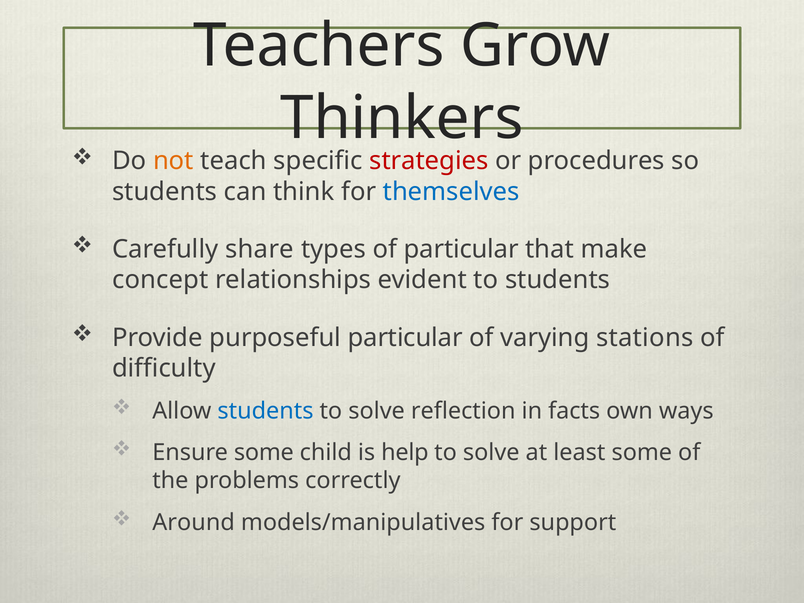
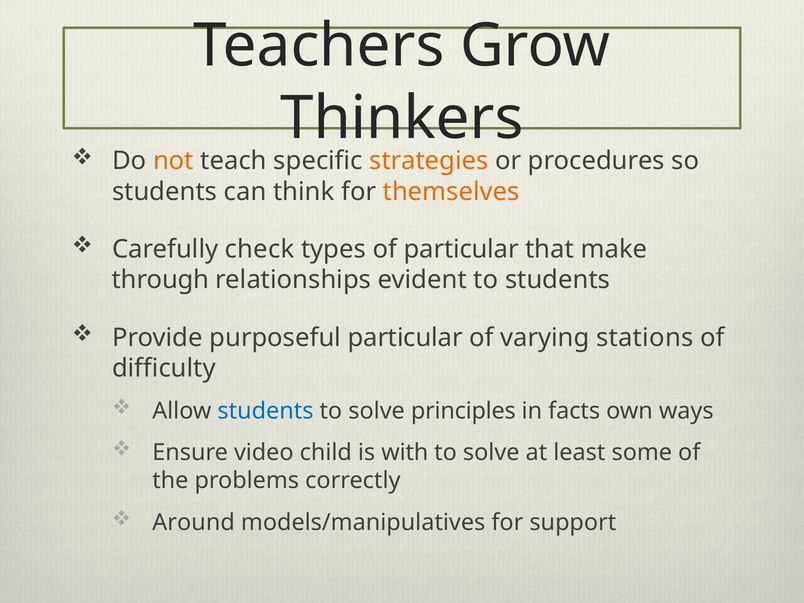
strategies colour: red -> orange (429, 161)
themselves colour: blue -> orange (451, 192)
share: share -> check (260, 249)
concept: concept -> through (161, 280)
reflection: reflection -> principles (463, 411)
Ensure some: some -> video (264, 453)
help: help -> with (405, 453)
